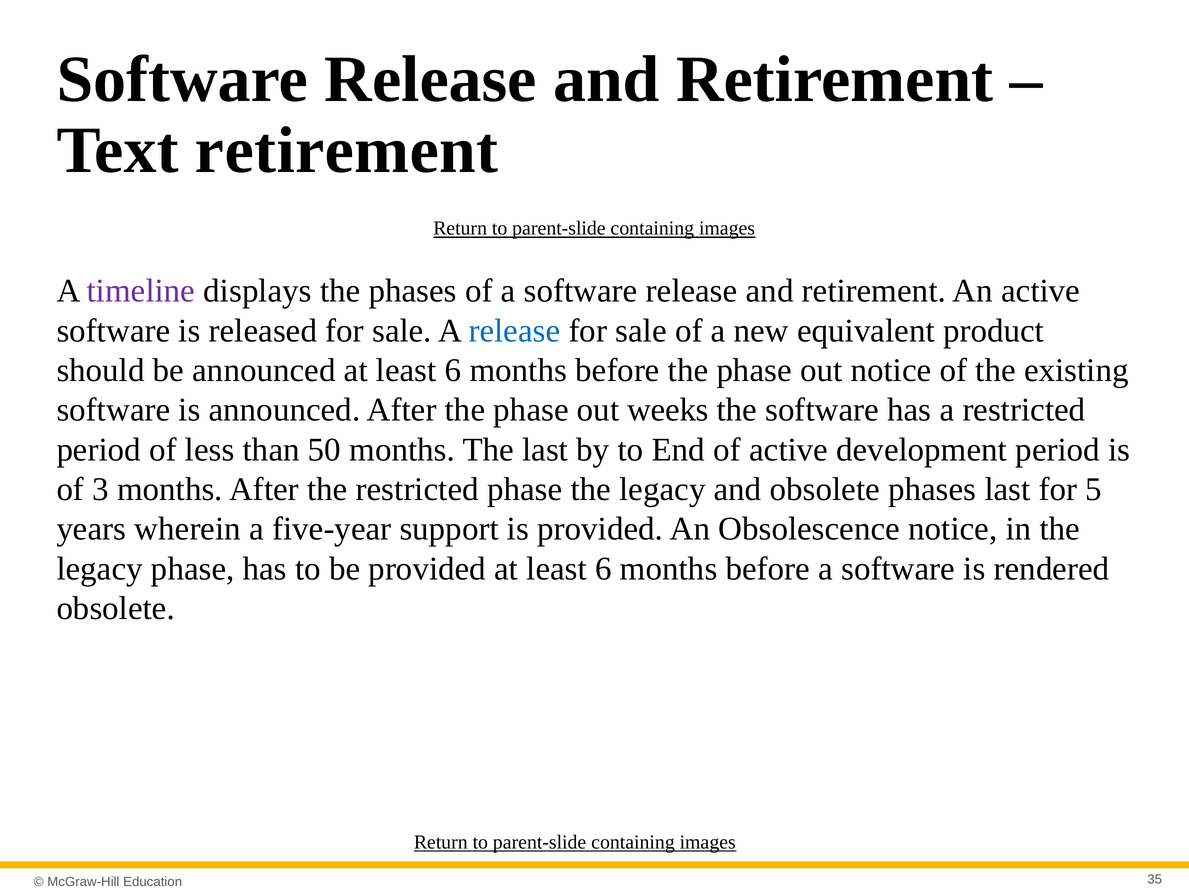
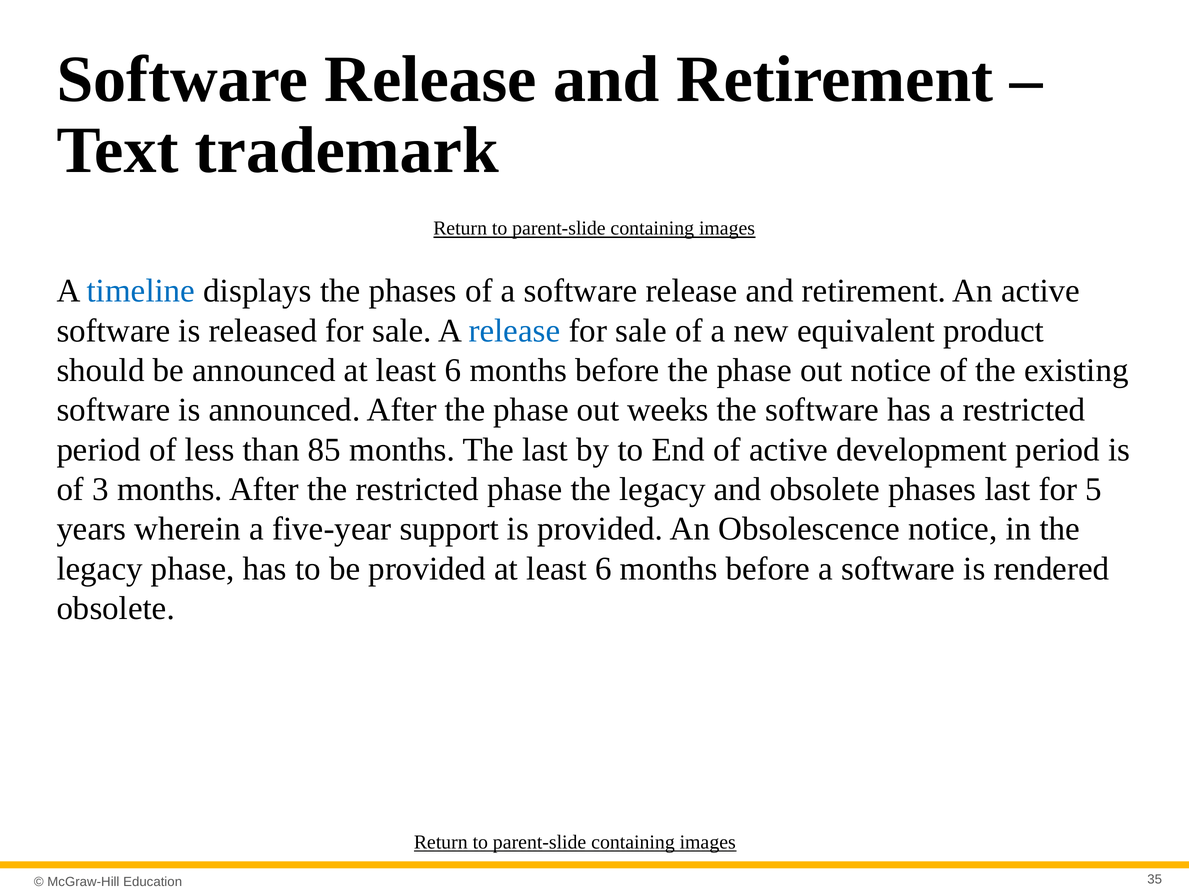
Text retirement: retirement -> trademark (347, 151)
timeline colour: purple -> blue (141, 291)
50: 50 -> 85 (324, 450)
